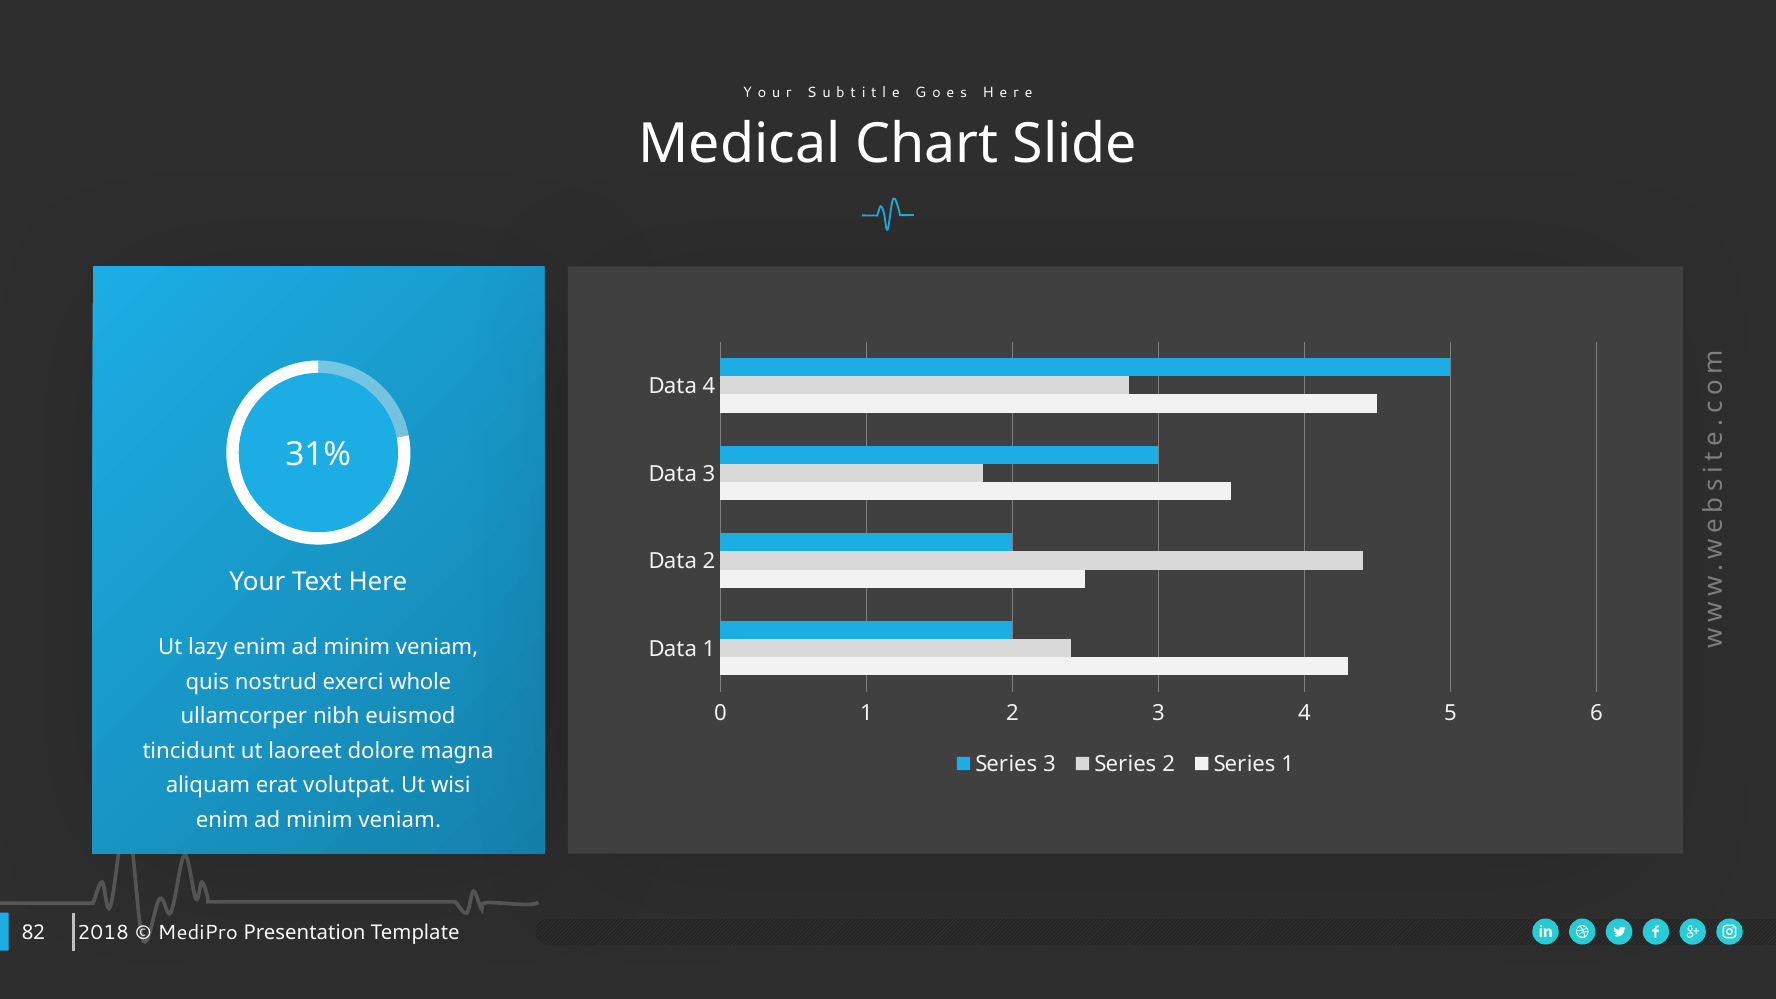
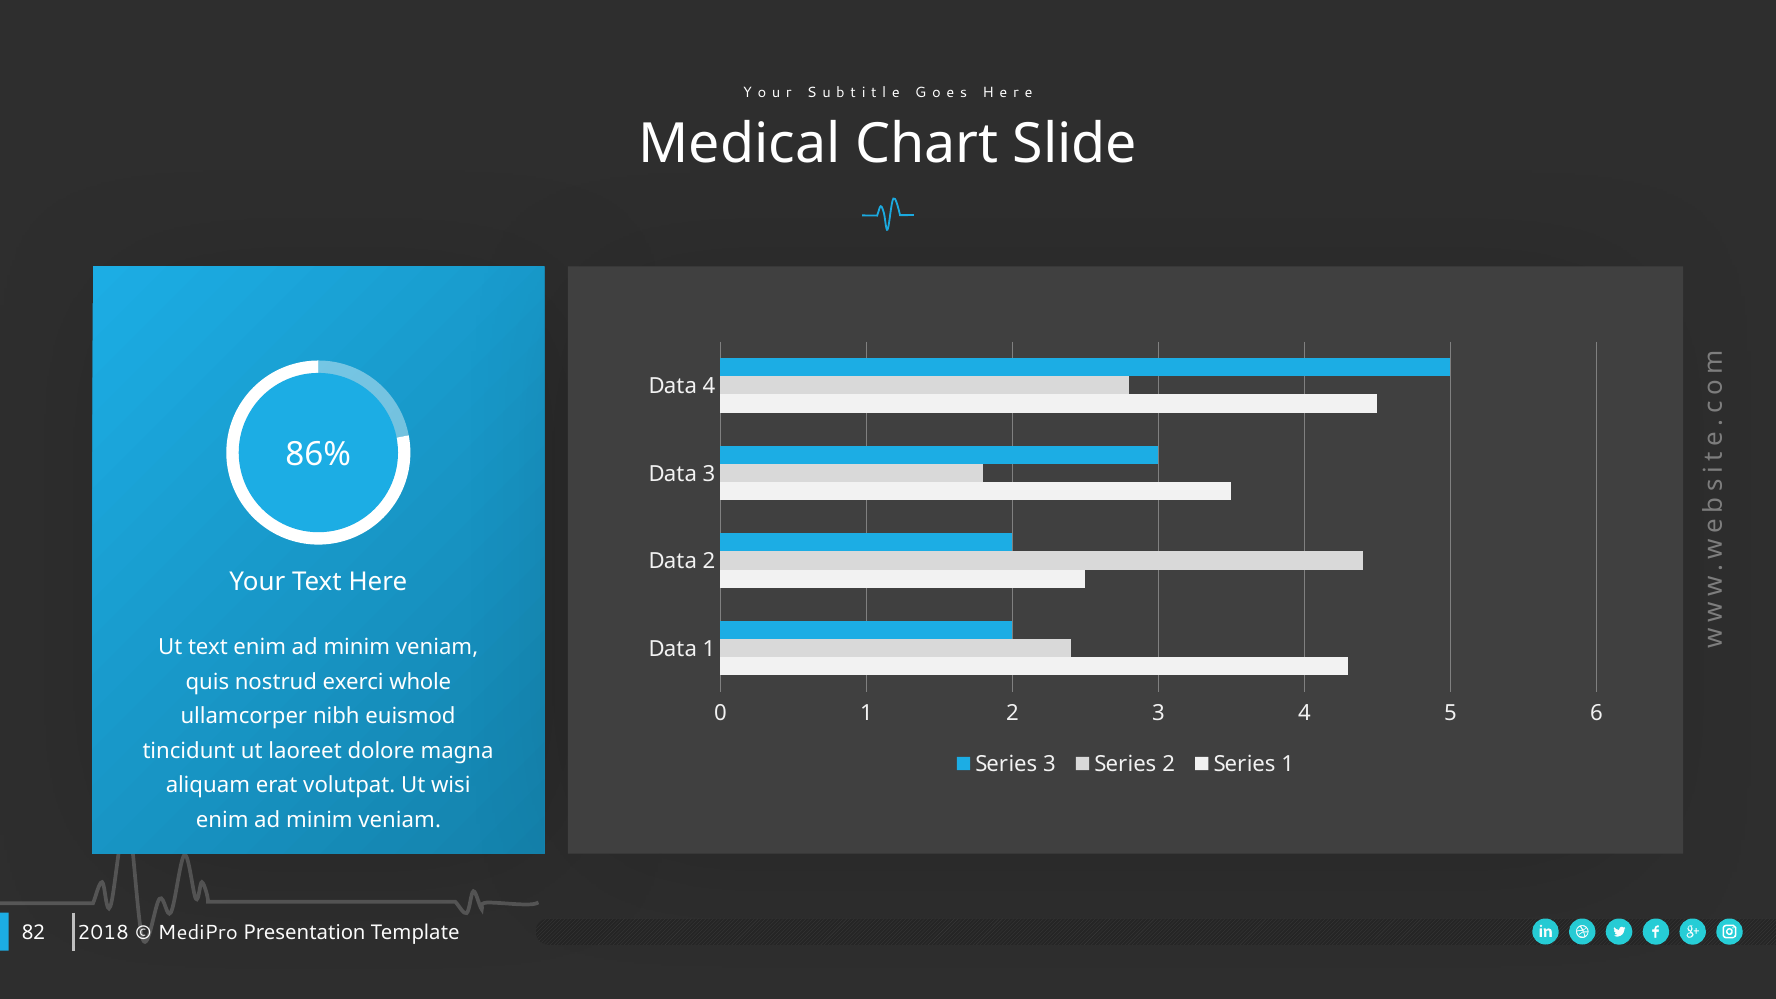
31%: 31% -> 86% (318, 455)
Ut lazy: lazy -> text (208, 647)
